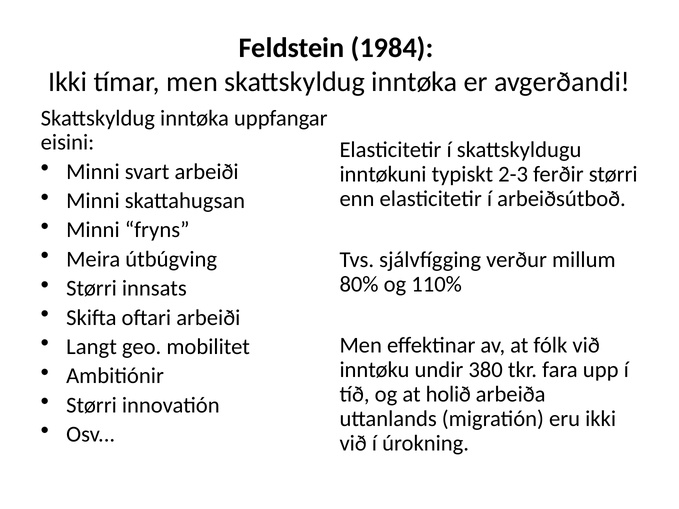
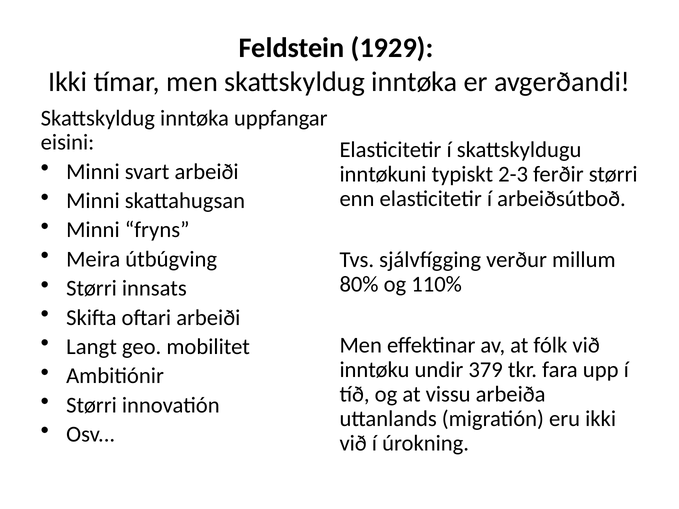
1984: 1984 -> 1929 (392, 48)
380: 380 -> 379 (486, 370)
holið: holið -> vissu (448, 394)
